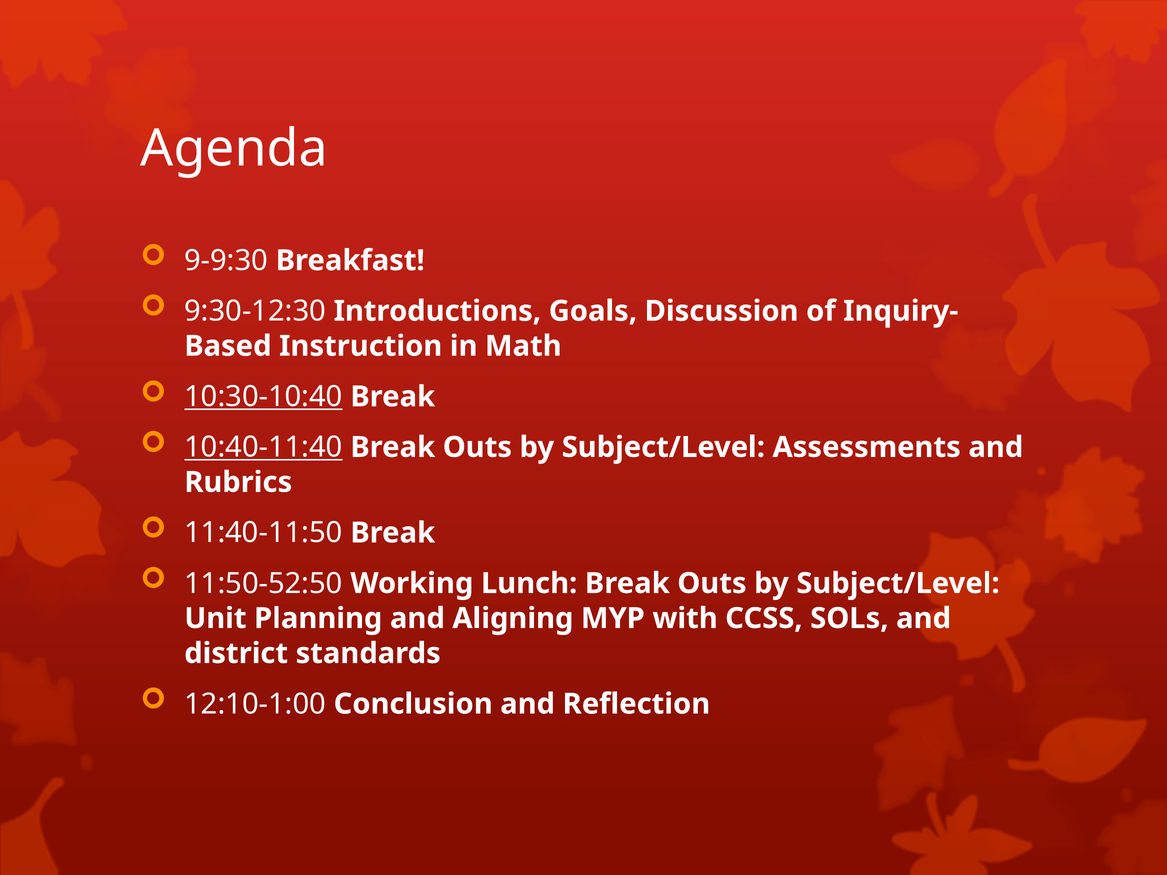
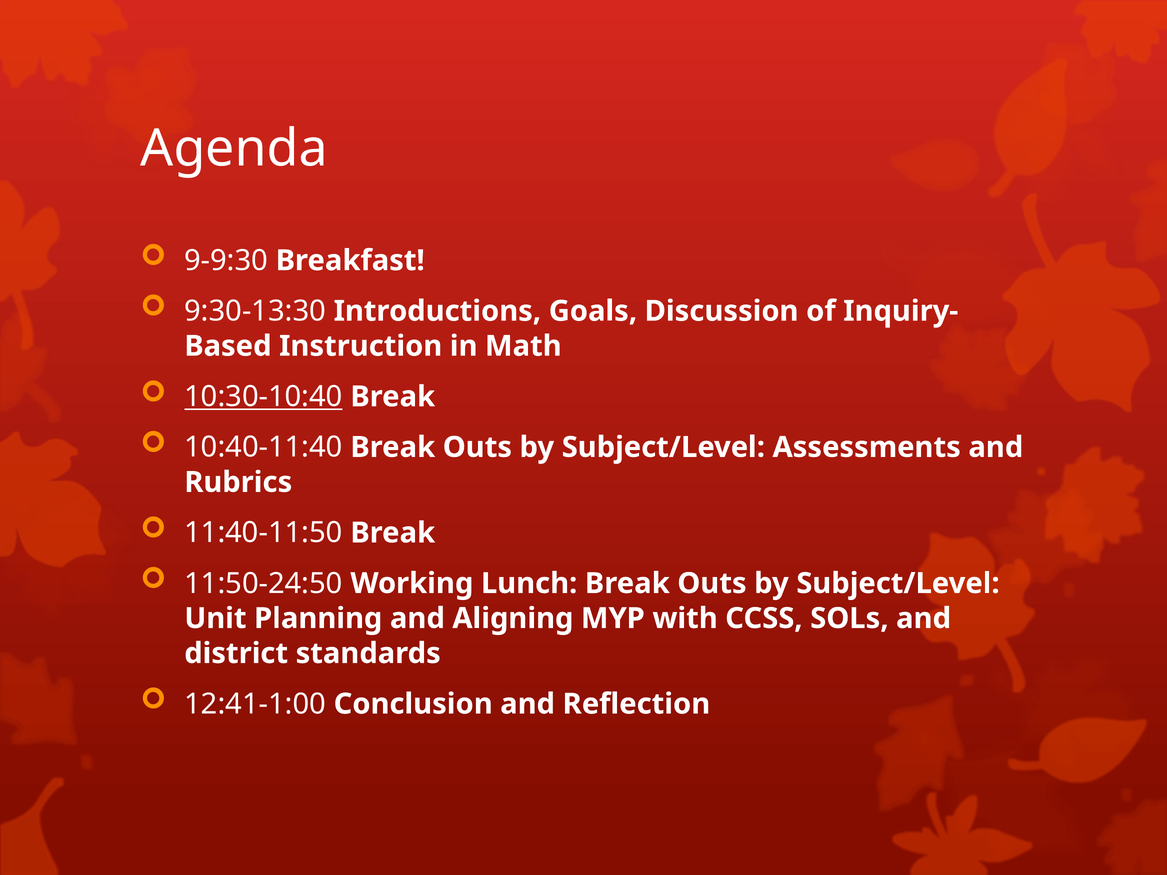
9:30-12:30: 9:30-12:30 -> 9:30-13:30 (255, 311)
10:40-11:40 underline: present -> none (263, 447)
11:50-52:50: 11:50-52:50 -> 11:50-24:50 (263, 584)
12:10-1:00: 12:10-1:00 -> 12:41-1:00 (255, 704)
